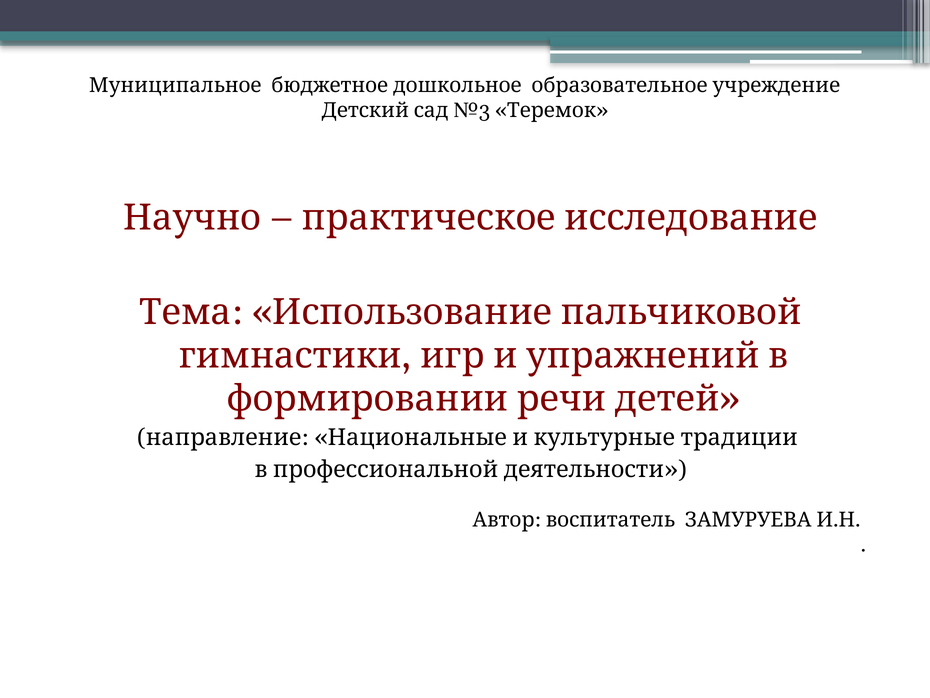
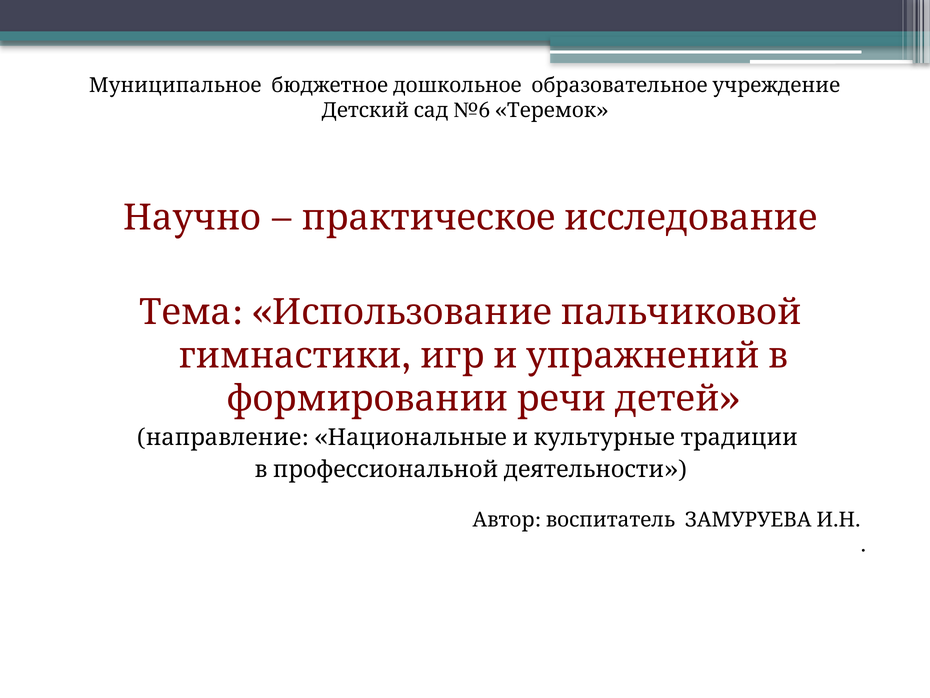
№3: №3 -> №6 (472, 110)
